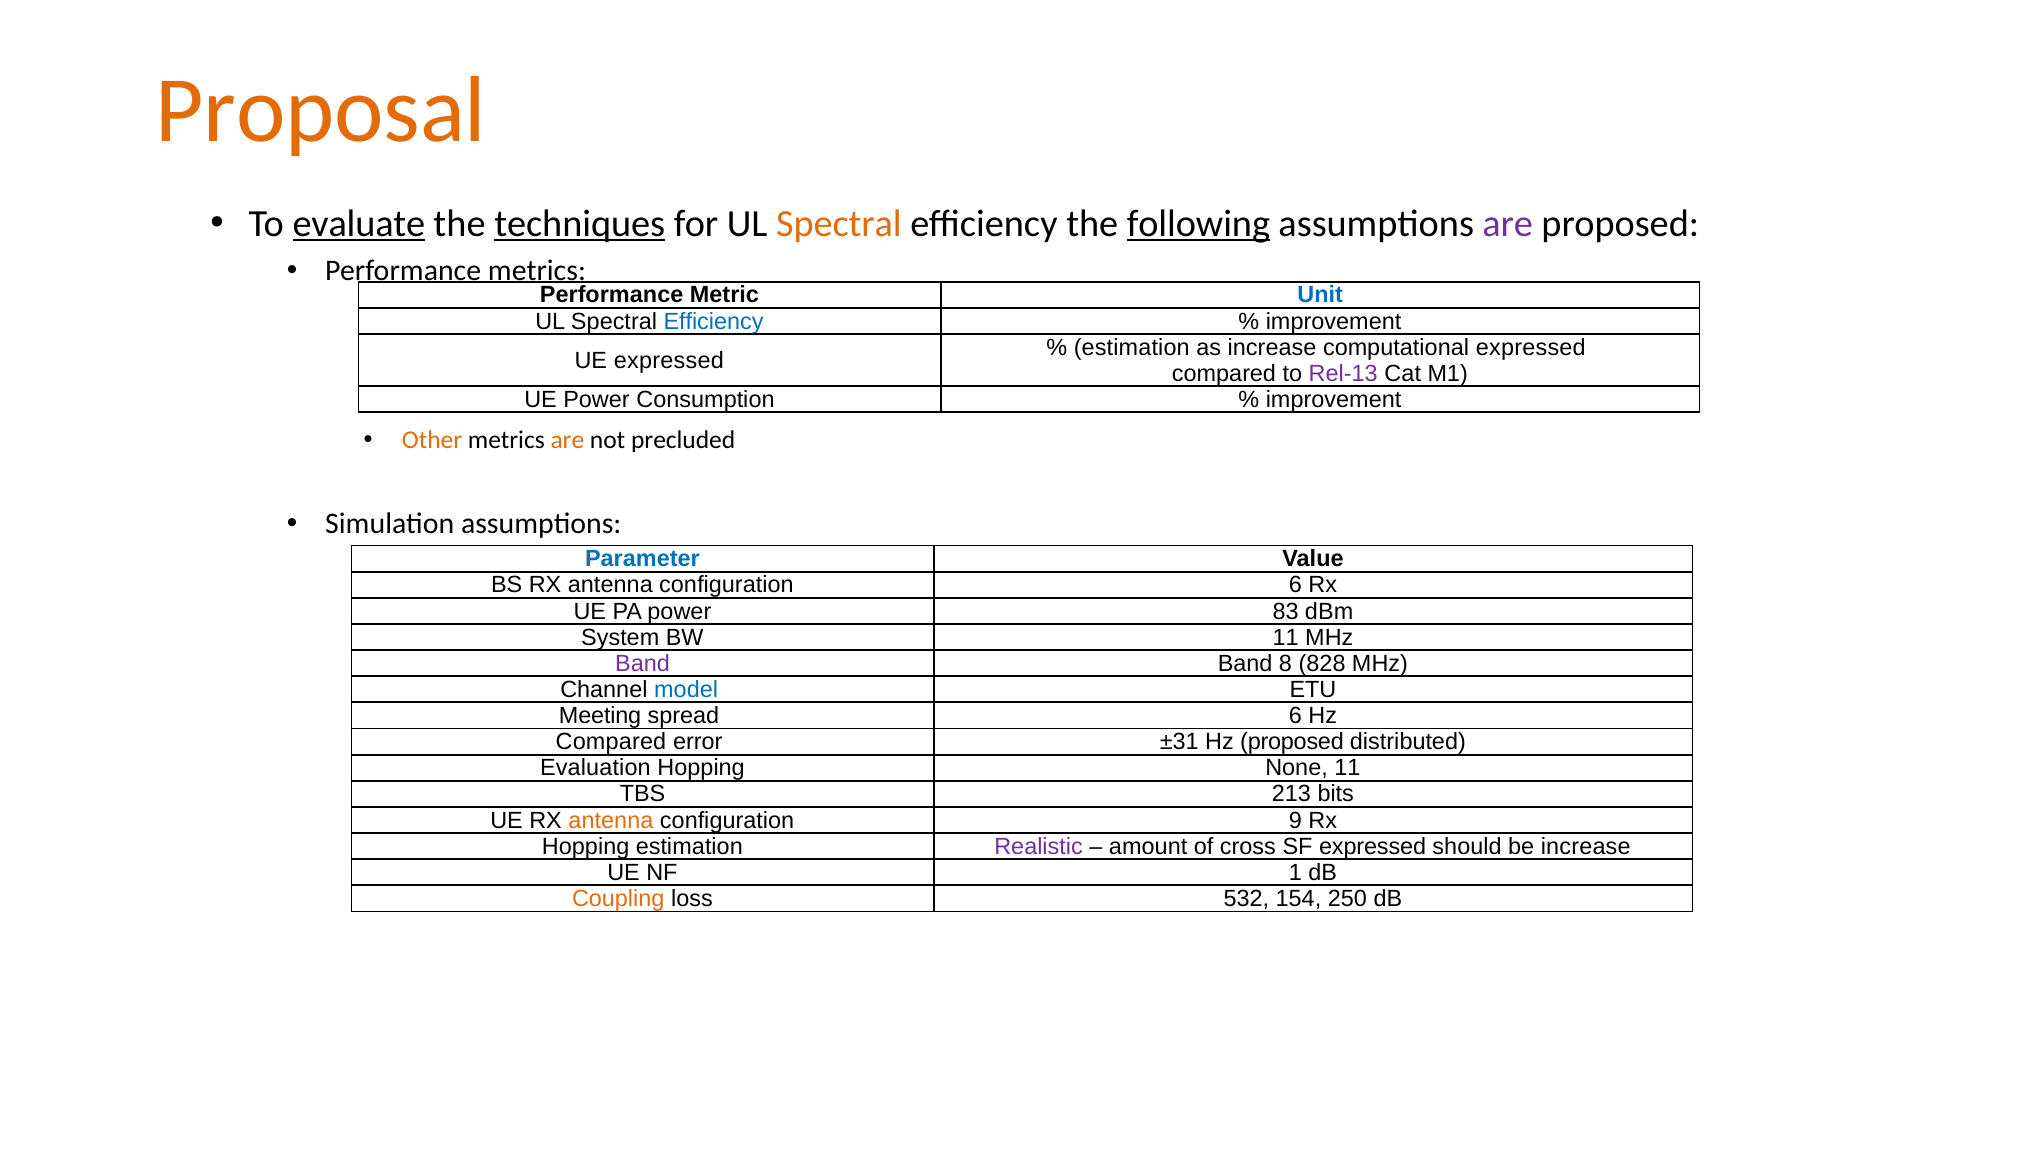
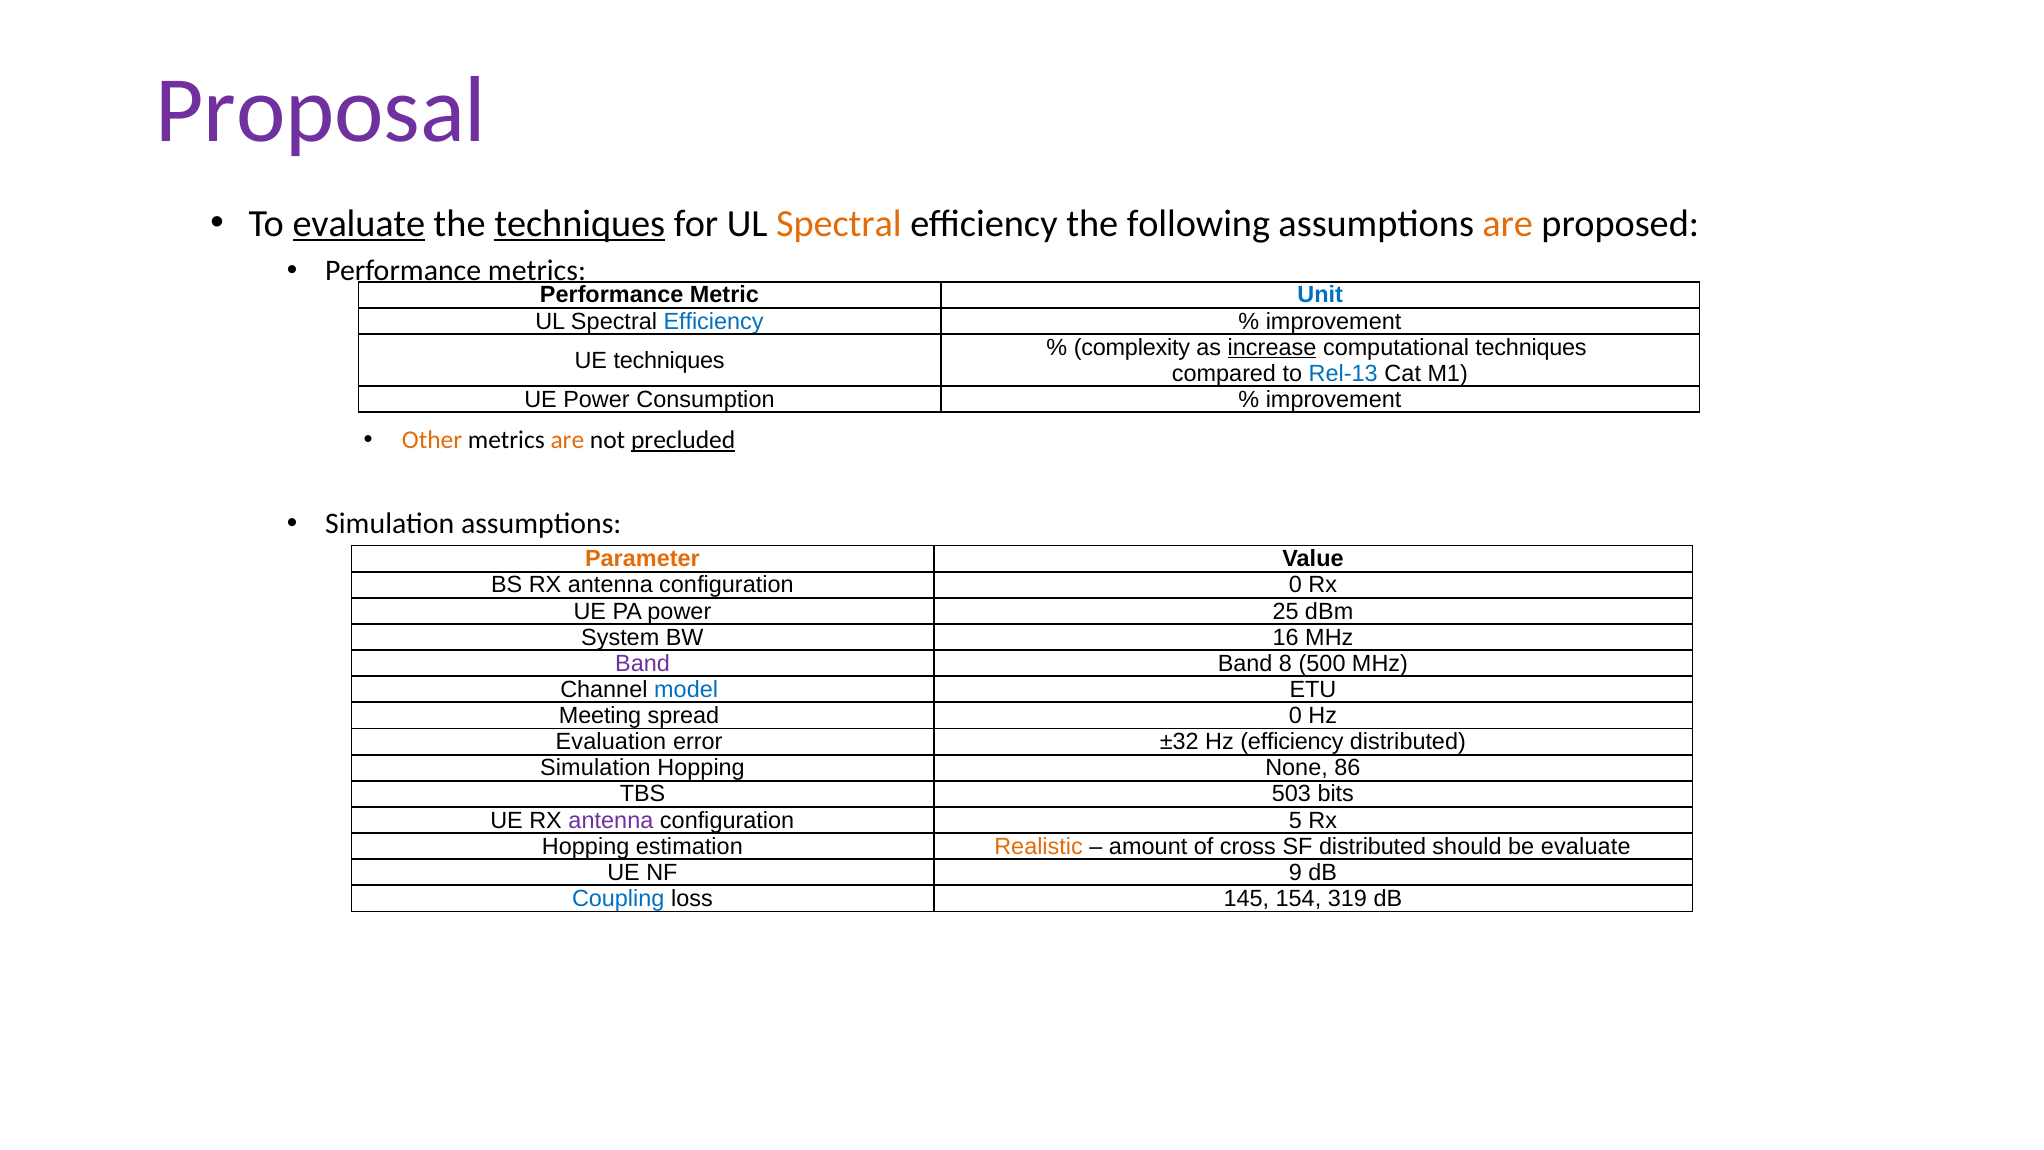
Proposal colour: orange -> purple (321, 110)
following underline: present -> none (1198, 224)
are colour: purple -> orange (1508, 224)
estimation: estimation -> complexity (1132, 347)
increase underline: none -> present (1272, 347)
computational expressed: expressed -> techniques (1531, 347)
UE expressed: expressed -> techniques (669, 360)
Rel-13 colour: purple -> blue (1343, 373)
precluded underline: none -> present (683, 440)
Parameter colour: blue -> orange (642, 559)
configuration 6: 6 -> 0 (1295, 585)
83: 83 -> 25 (1286, 611)
BW 11: 11 -> 16 (1286, 637)
828: 828 -> 500 (1322, 663)
spread 6: 6 -> 0 (1295, 716)
Compared: Compared -> Evaluation (611, 742)
±31: ±31 -> ±32 (1179, 742)
Hz proposed: proposed -> efficiency (1292, 742)
Evaluation: Evaluation -> Simulation (595, 768)
None 11: 11 -> 86 (1347, 768)
213: 213 -> 503 (1291, 794)
antenna colour: orange -> purple (611, 820)
9: 9 -> 5 (1295, 820)
Realistic colour: purple -> orange (1039, 846)
SF expressed: expressed -> distributed (1373, 846)
be increase: increase -> evaluate (1586, 846)
1: 1 -> 9 (1295, 872)
Coupling colour: orange -> blue (618, 899)
532: 532 -> 145 (1246, 899)
250: 250 -> 319 (1347, 899)
